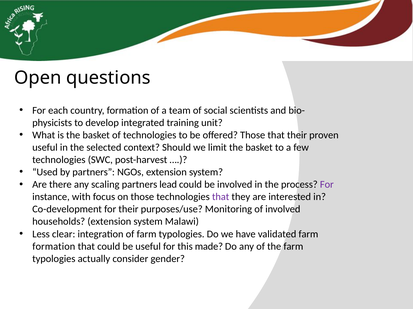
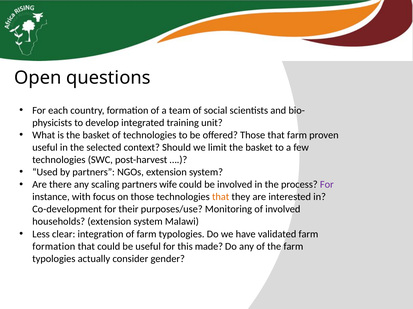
that their: their -> farm (297, 135)
lead: lead -> wife (168, 185)
that colour: purple -> orange (221, 197)
